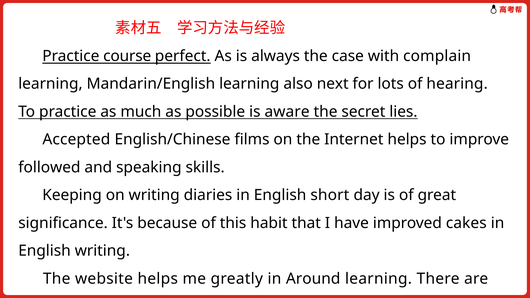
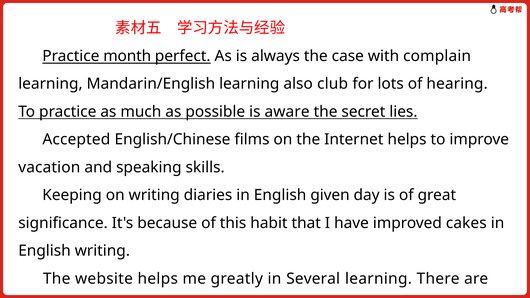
course: course -> month (127, 56)
next: next -> club (333, 84)
followed: followed -> vacation (49, 167)
short: short -> given (330, 195)
Around: Around -> Several (313, 279)
